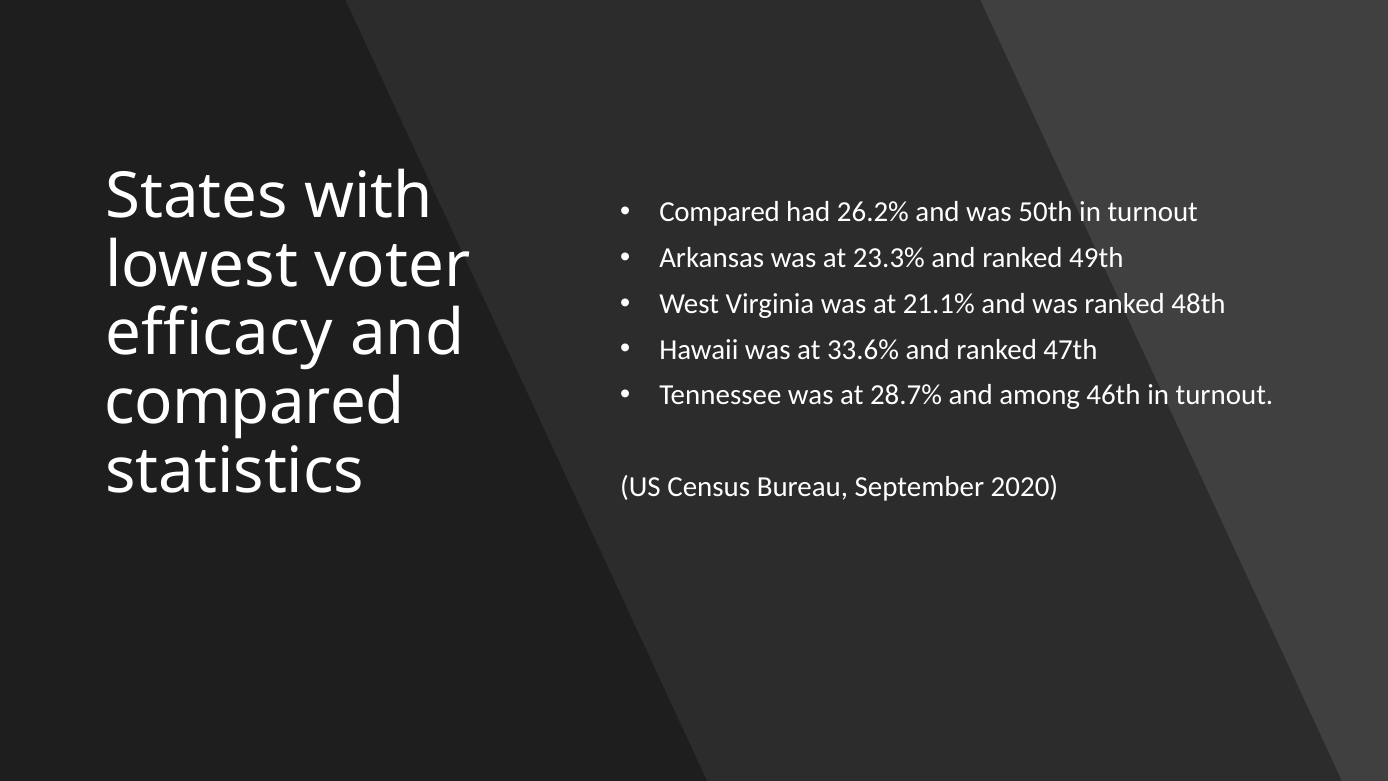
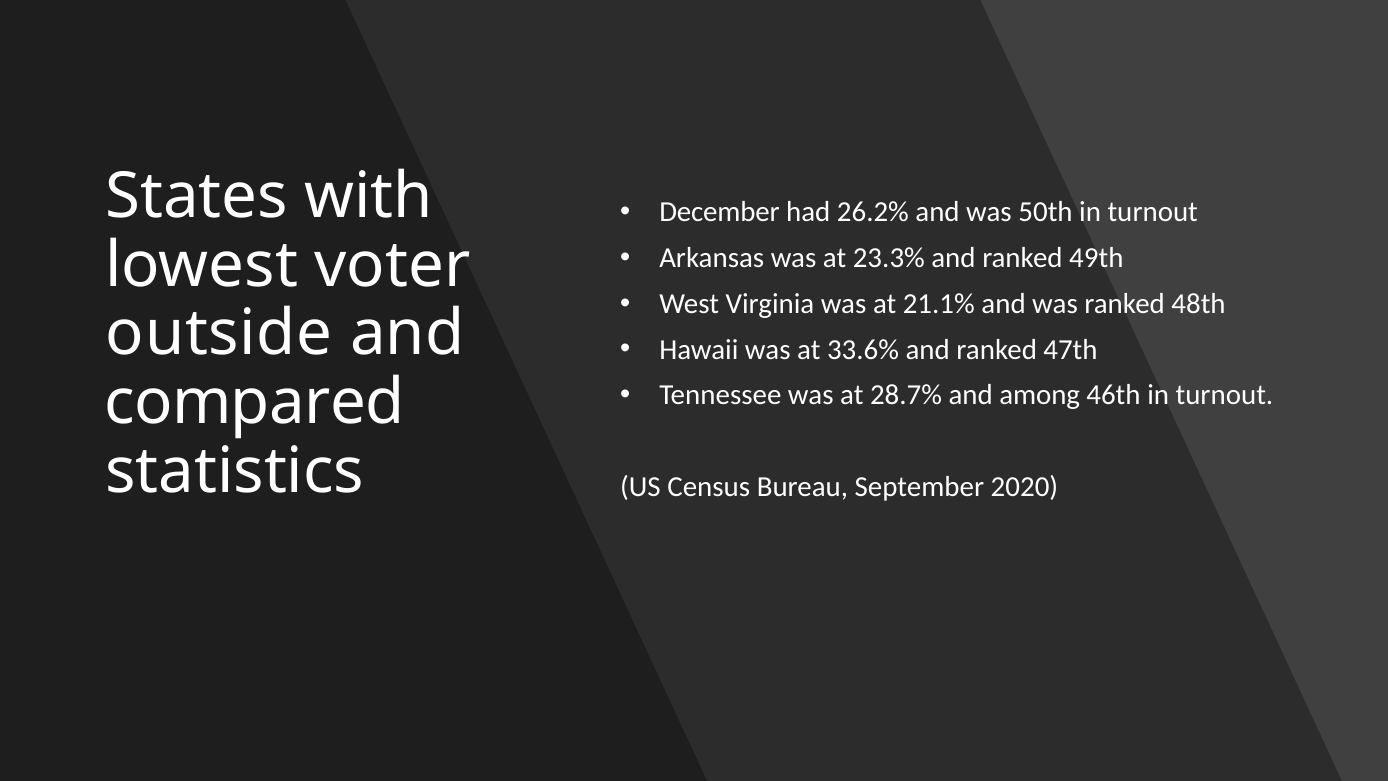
Compared: Compared -> December (720, 212)
efficacy: efficacy -> outside (219, 334)
